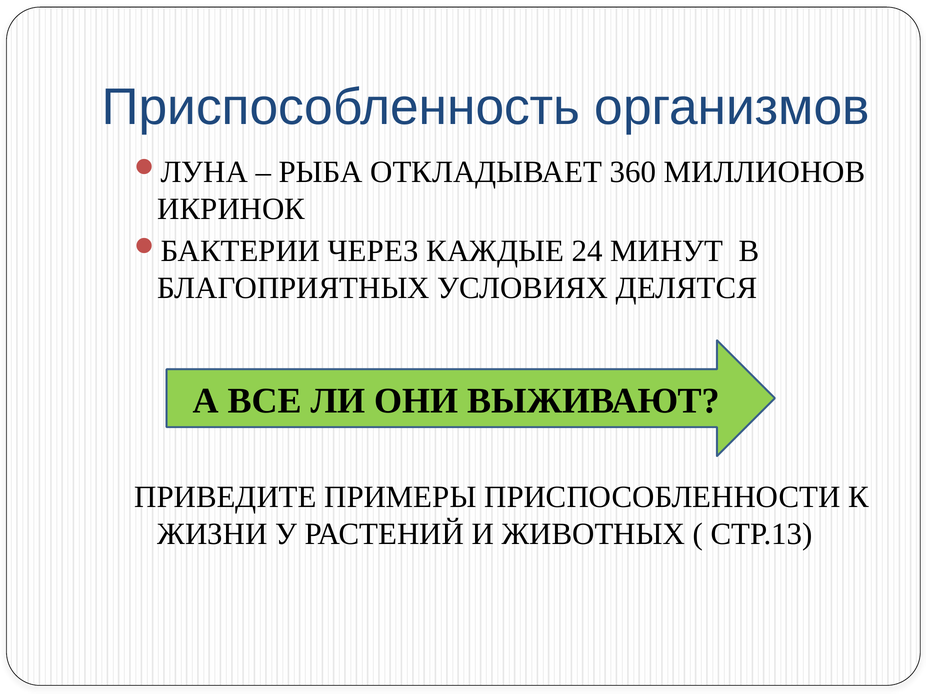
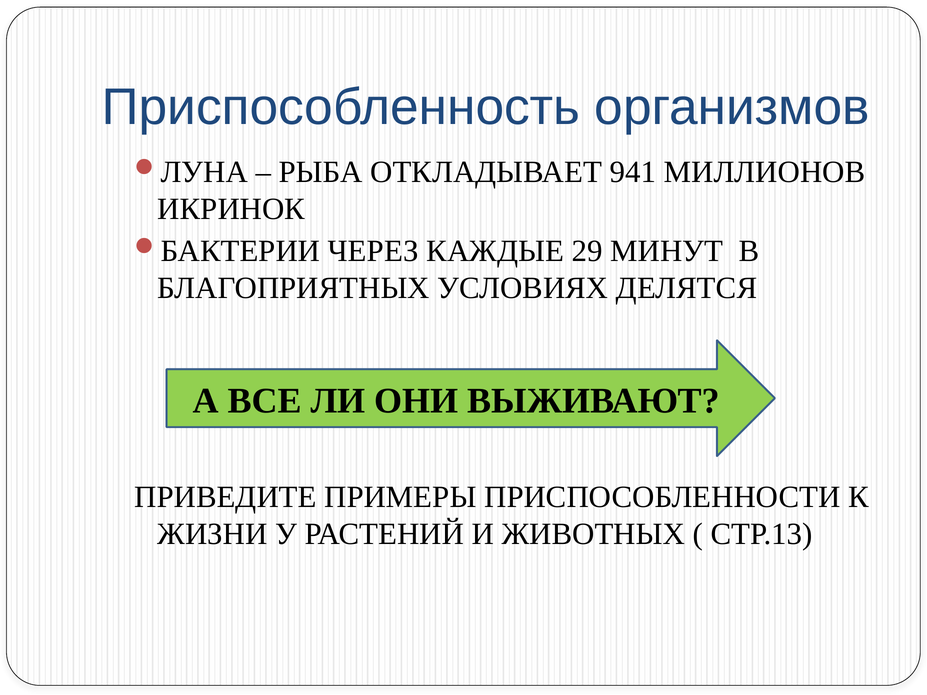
360: 360 -> 941 (633, 172)
24: 24 -> 29 (587, 251)
